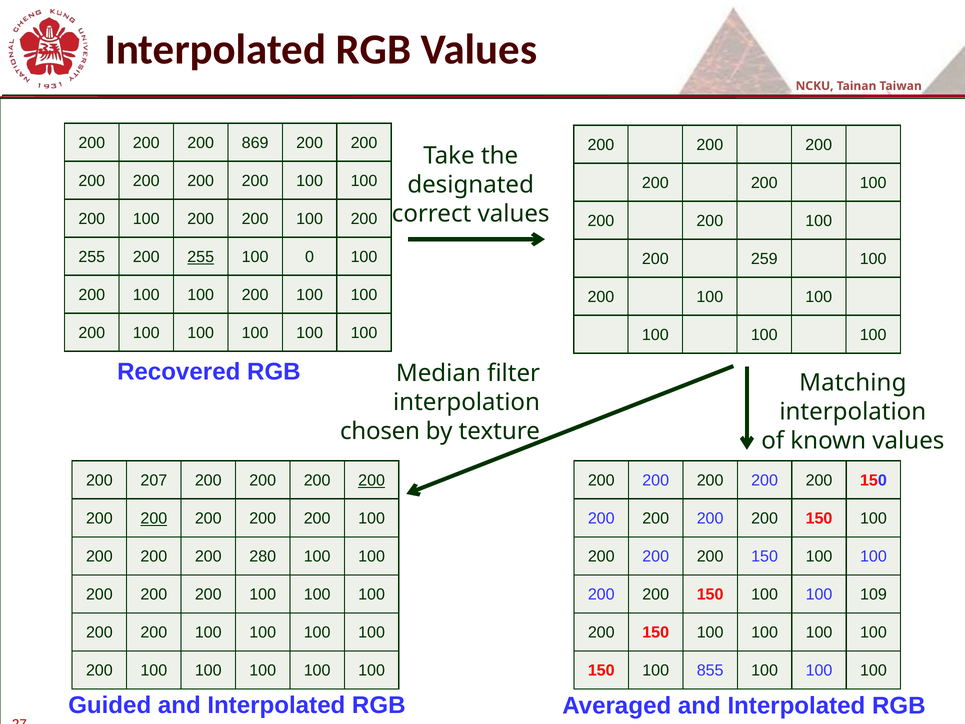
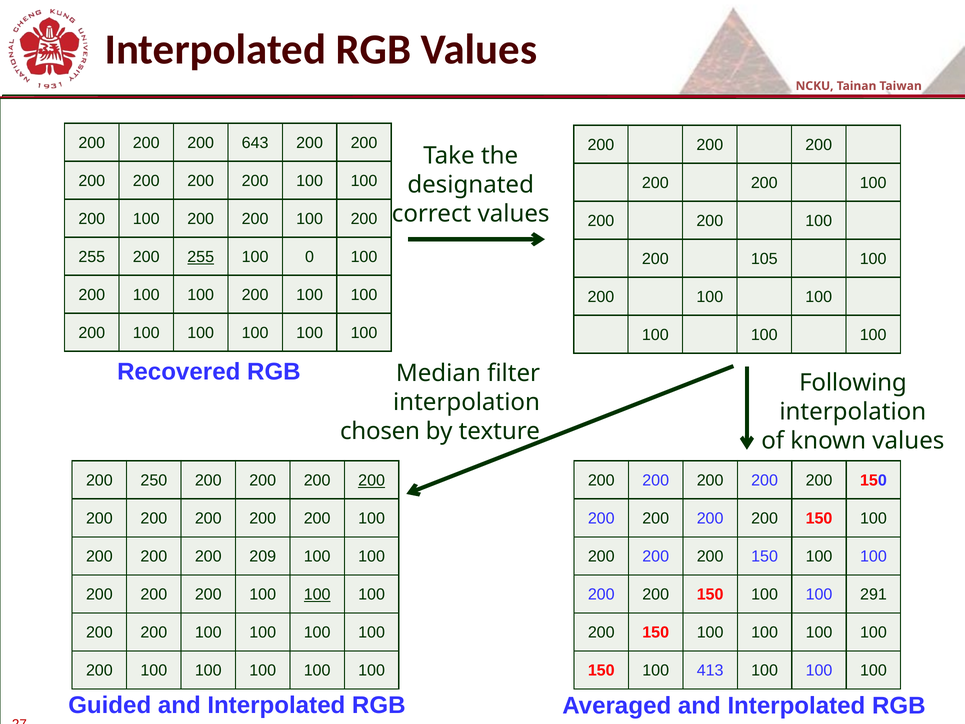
869: 869 -> 643 (255, 143)
259: 259 -> 105 (764, 259)
Matching: Matching -> Following (853, 383)
207: 207 -> 250 (154, 480)
200 underline: present -> none (154, 518)
280: 280 -> 209 (263, 556)
100 underline: none -> present (317, 594)
109: 109 -> 291 (873, 594)
855: 855 -> 413 (710, 670)
